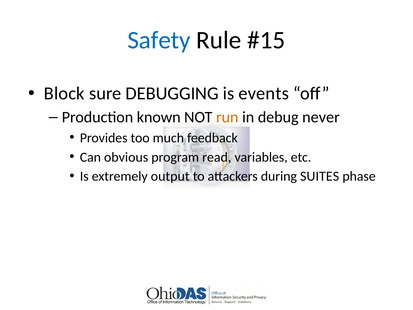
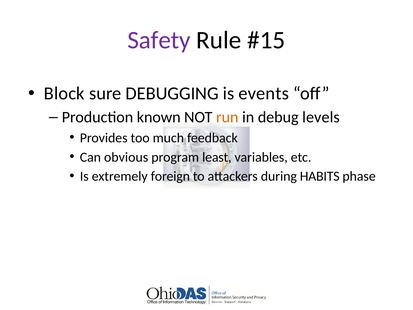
Safety colour: blue -> purple (159, 40)
never: never -> levels (321, 117)
read: read -> least (217, 157)
output: output -> foreign (170, 176)
SUITES: SUITES -> HABITS (320, 176)
